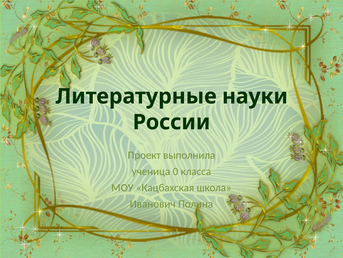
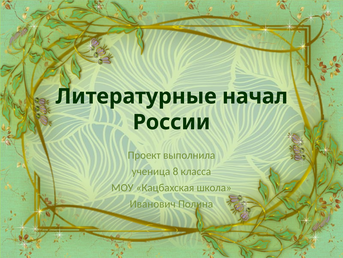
науки: науки -> начал (255, 96)
0: 0 -> 8 (175, 171)
